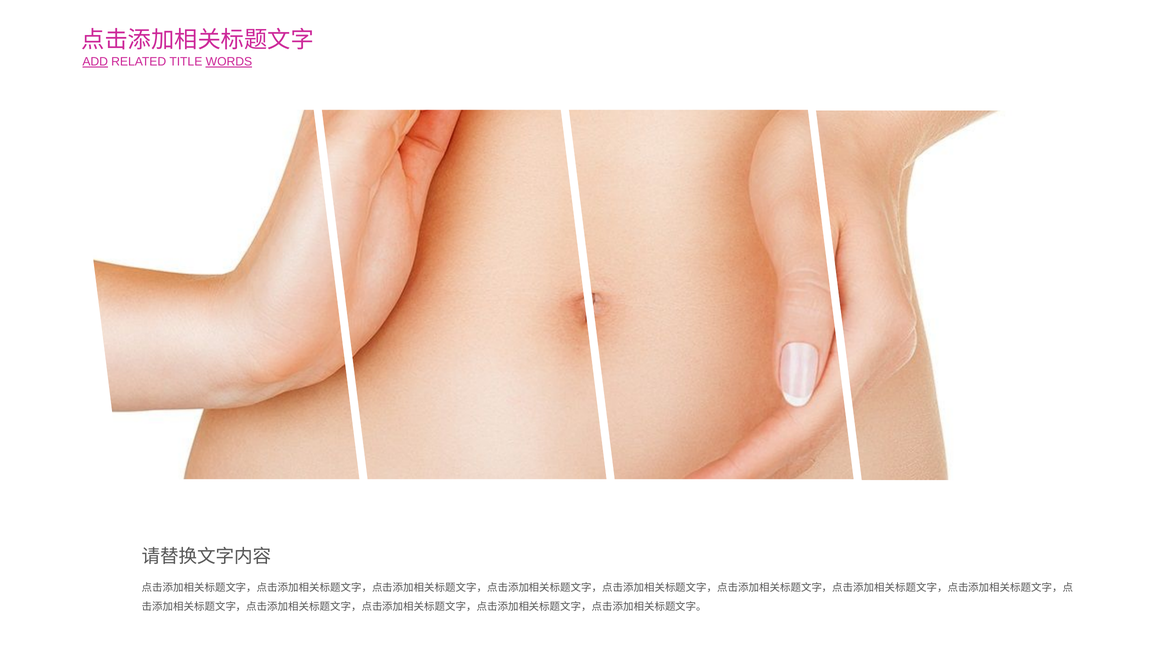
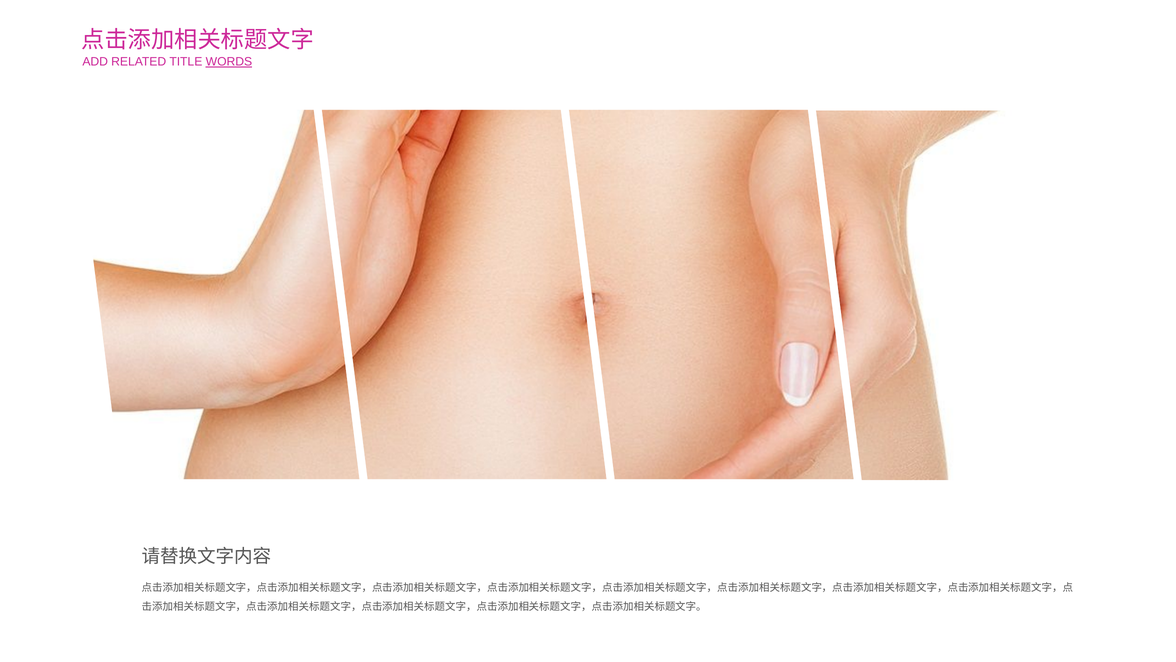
ADD underline: present -> none (95, 62)
